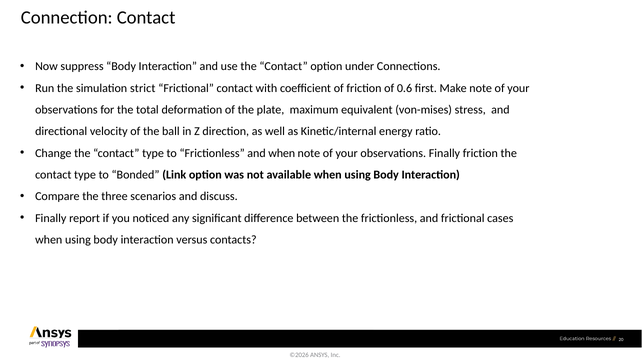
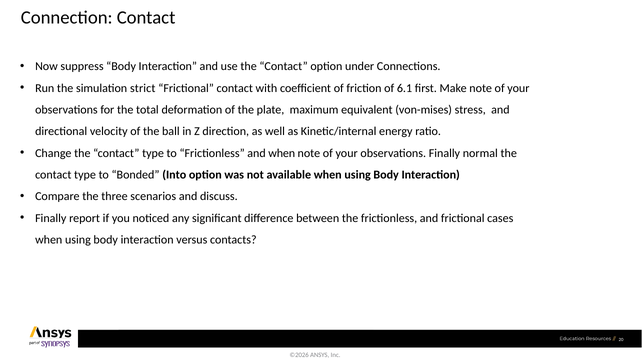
0.6: 0.6 -> 6.1 (405, 88)
Finally friction: friction -> normal (480, 153)
Link: Link -> Into (174, 175)
